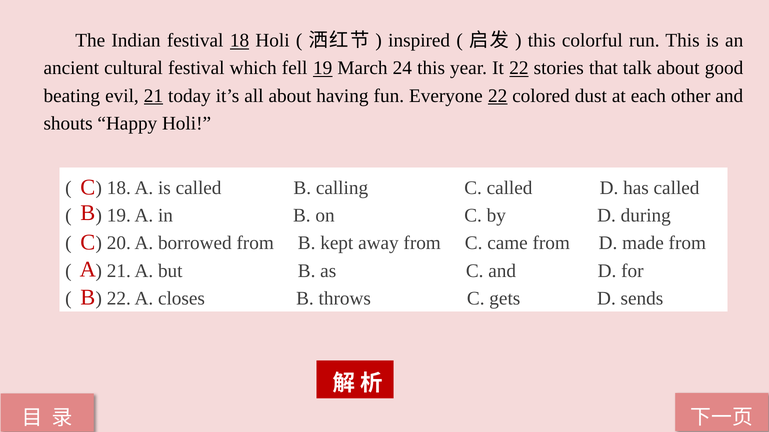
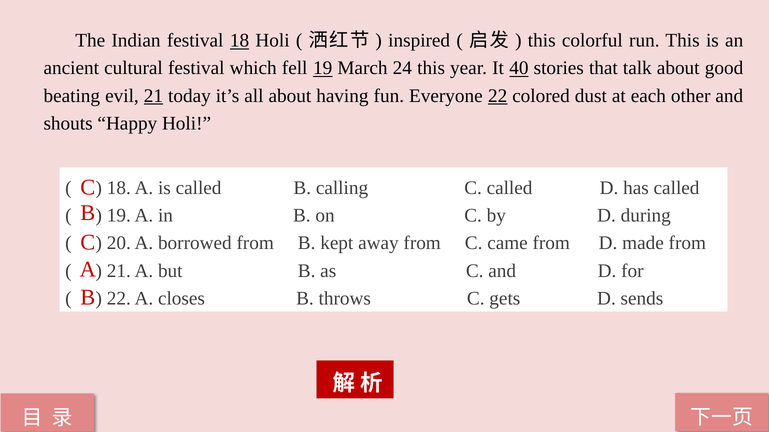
It 22: 22 -> 40 (519, 68)
